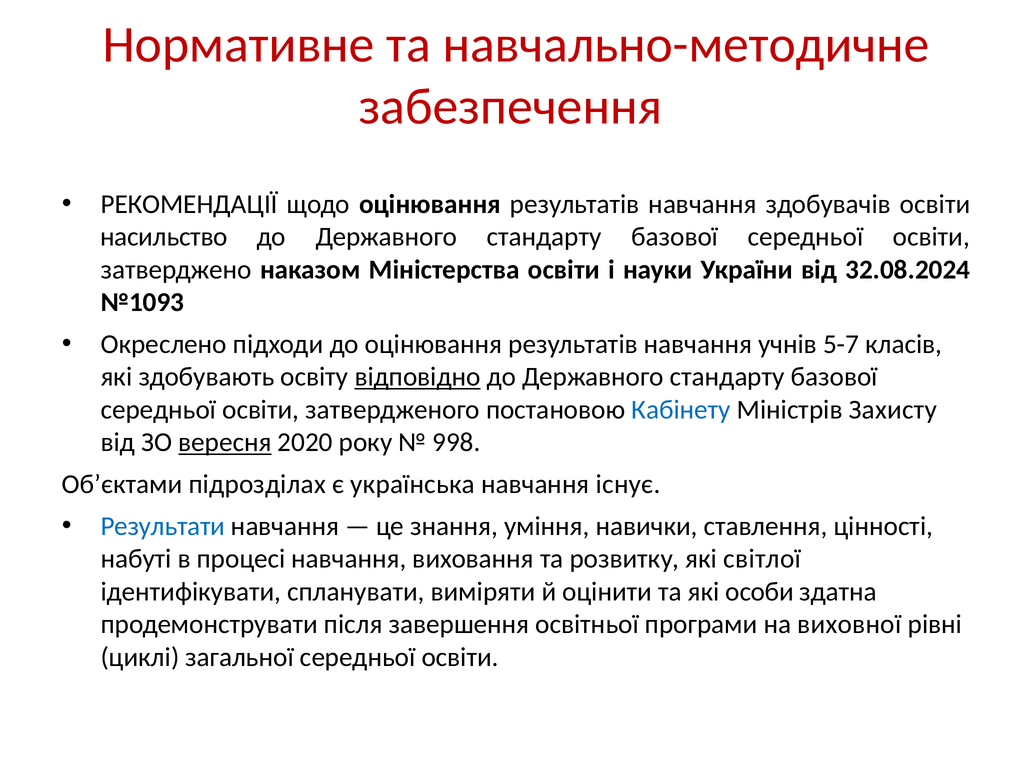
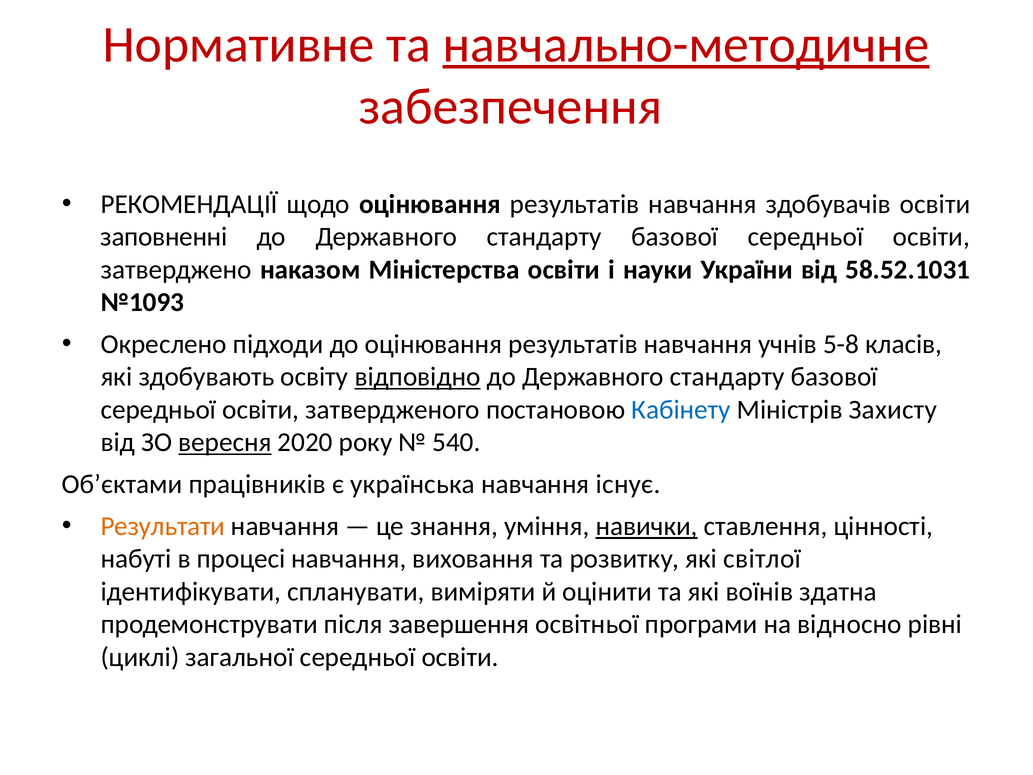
навчально-методичне underline: none -> present (686, 45)
насильство: насильство -> заповненні (164, 237)
32.08.2024: 32.08.2024 -> 58.52.1031 (908, 270)
5-7: 5-7 -> 5-8 (841, 344)
998: 998 -> 540 (457, 442)
підрозділах: підрозділах -> працівників (257, 484)
Результати colour: blue -> orange (163, 526)
навички underline: none -> present (647, 526)
особи: особи -> воїнів (759, 591)
виховної: виховної -> відносно (849, 624)
